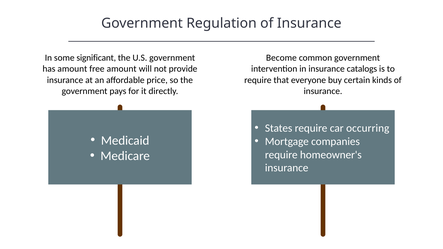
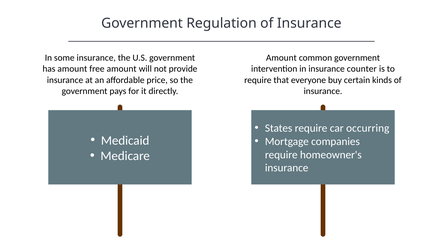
some significant: significant -> insurance (96, 58)
Become: Become -> Amount (281, 58)
catalogs: catalogs -> counter (362, 69)
